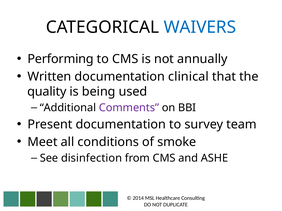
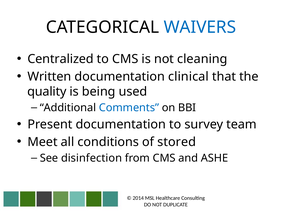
Performing: Performing -> Centralized (61, 59)
annually: annually -> cleaning (202, 59)
Comments colour: purple -> blue (129, 108)
smoke: smoke -> stored (177, 142)
